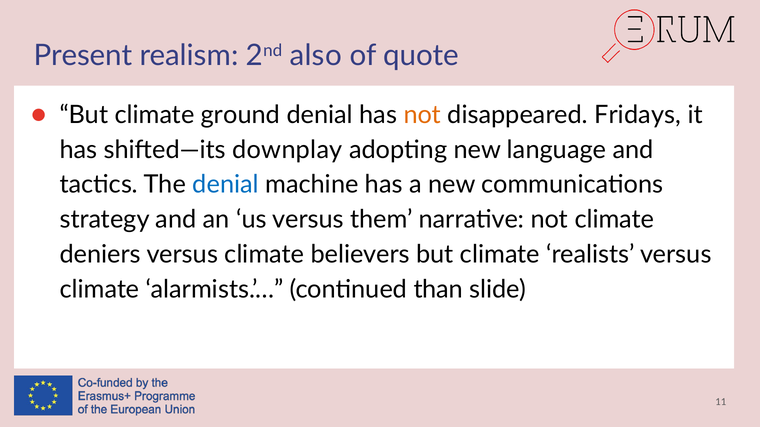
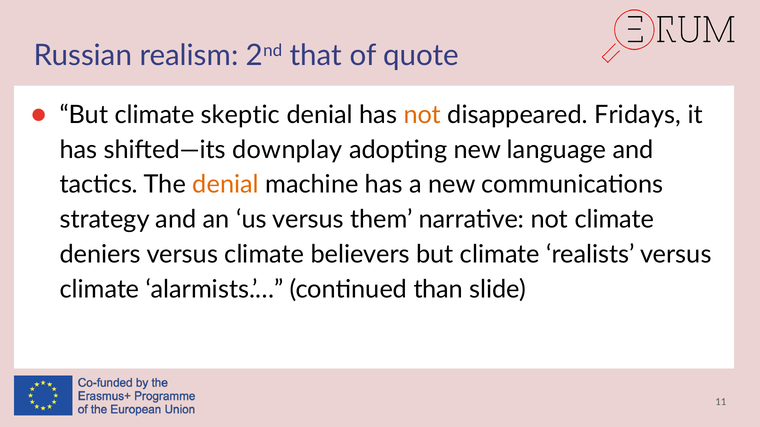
Present: Present -> Russian (83, 55)
also: also -> that (316, 55)
ground: ground -> skeptic (240, 115)
denial colour: blue -> orange (226, 185)
